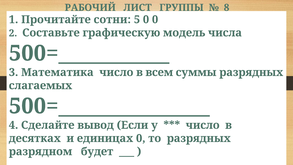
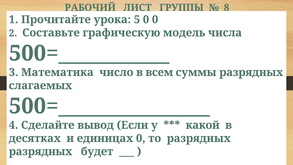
сотни: сотни -> урока (112, 20)
число: число -> какой (203, 125)
разрядном: разрядном -> разрядных (41, 151)
